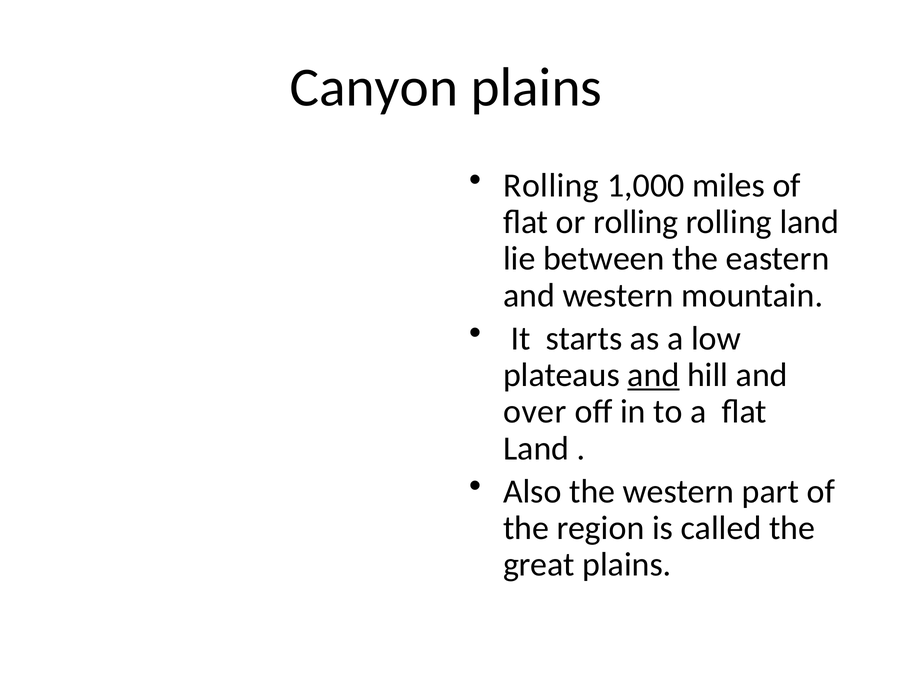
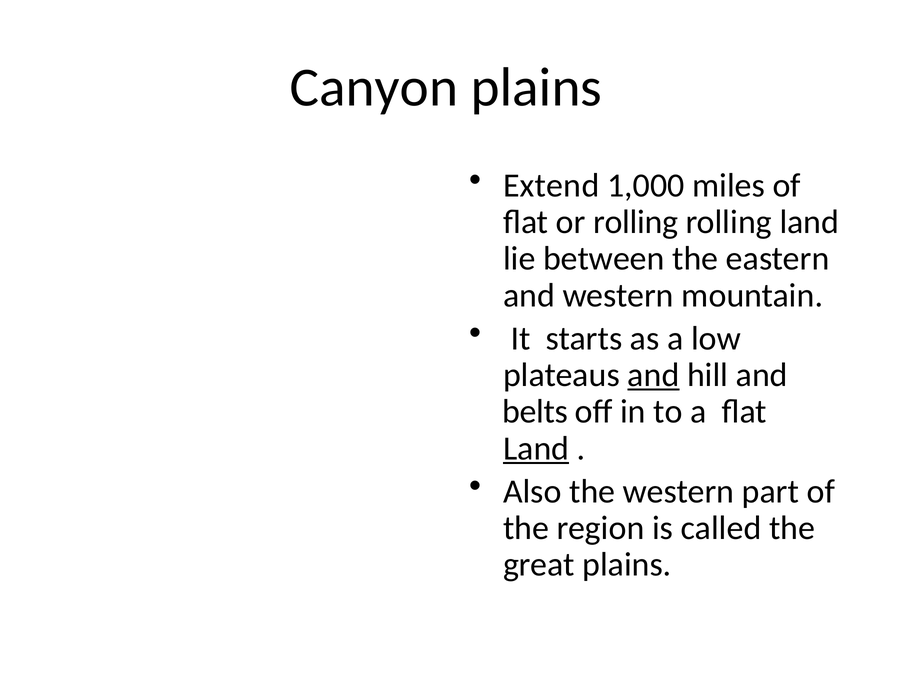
Rolling: Rolling -> Extend (551, 186)
over: over -> belts (535, 412)
Land underline: none -> present (536, 449)
